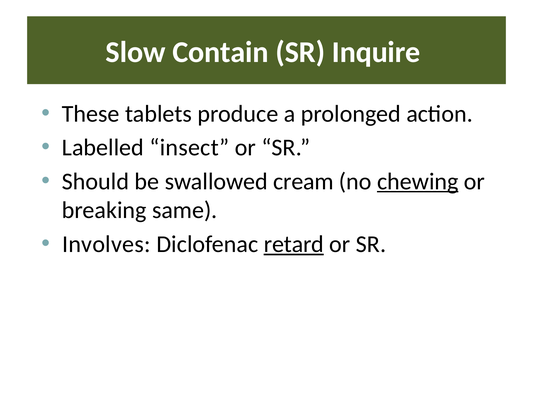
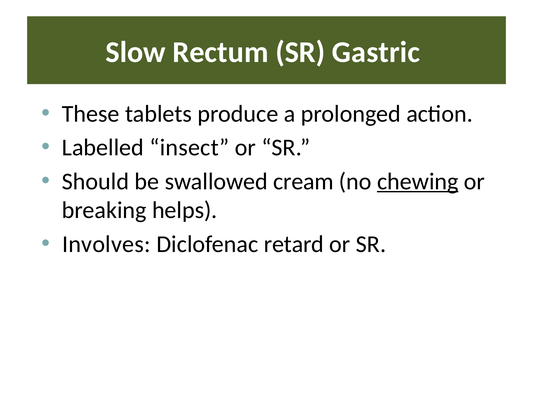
Contain: Contain -> Rectum (220, 52)
Inquire: Inquire -> Gastric (376, 52)
same: same -> helps (185, 210)
retard underline: present -> none (294, 244)
